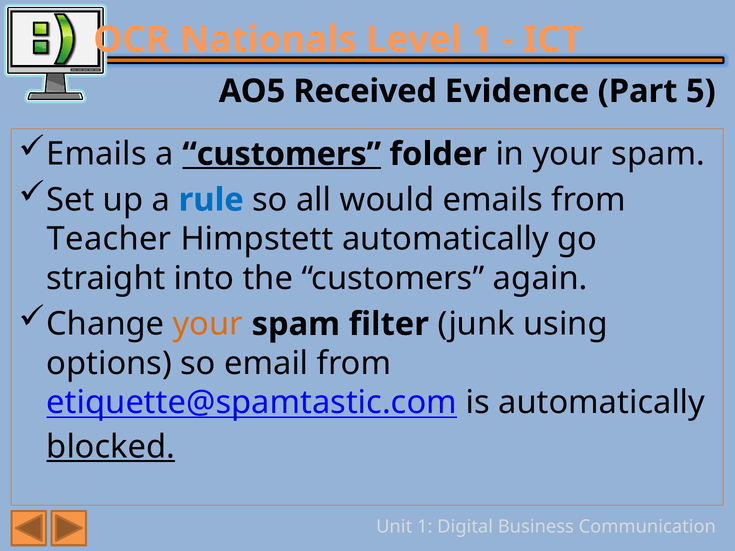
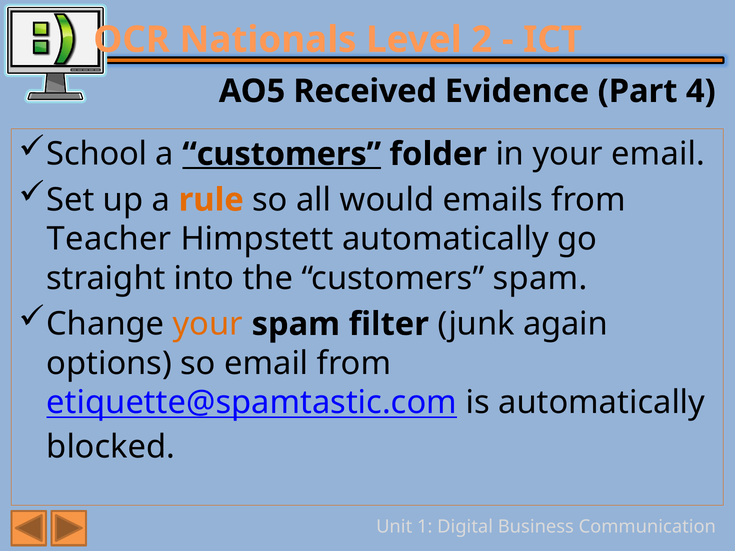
1: 1 -> 2 (482, 40)
5: 5 -> 4 (701, 91)
Emails: Emails -> School (97, 154)
in your spam: spam -> email (658, 154)
rule colour: blue -> orange (211, 200)
customers again: again -> spam (540, 278)
using: using -> again (566, 324)
blocked underline: present -> none (111, 447)
